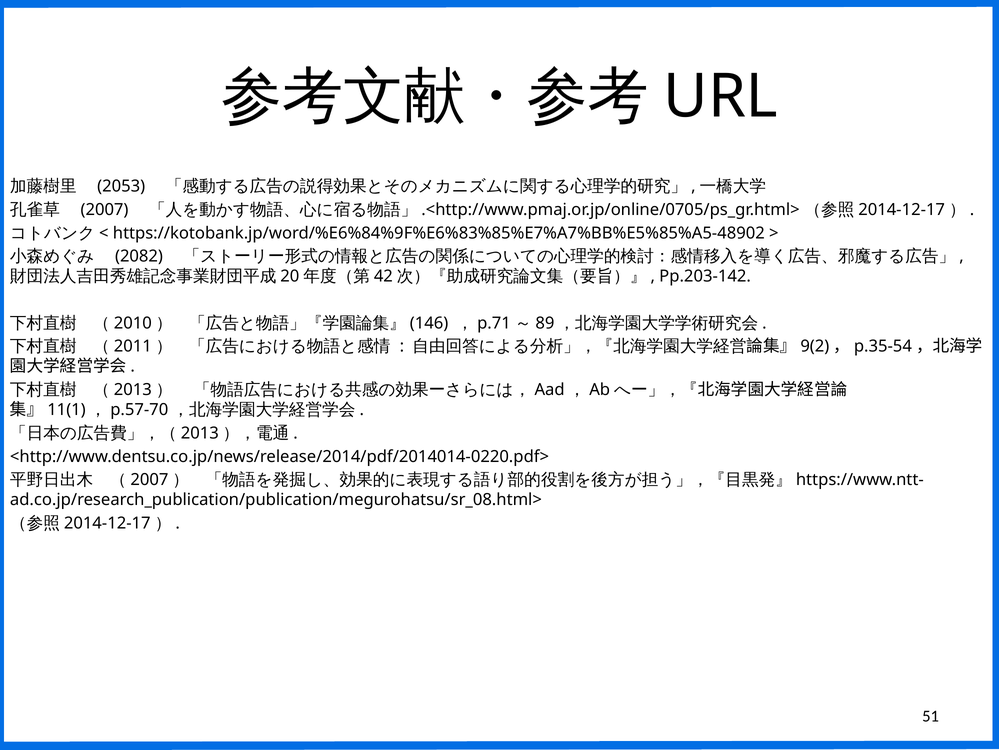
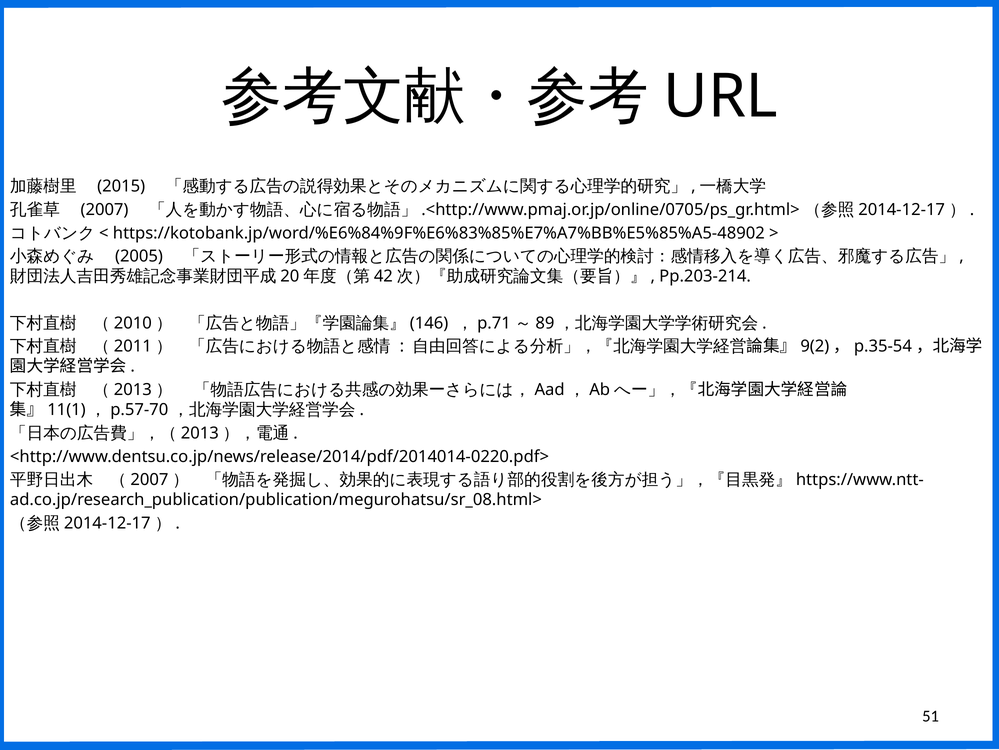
2053: 2053 -> 2015 (121, 186)
2082: 2082 -> 2005 (139, 256)
Pp.203-142: Pp.203-142 -> Pp.203-214 (705, 276)
